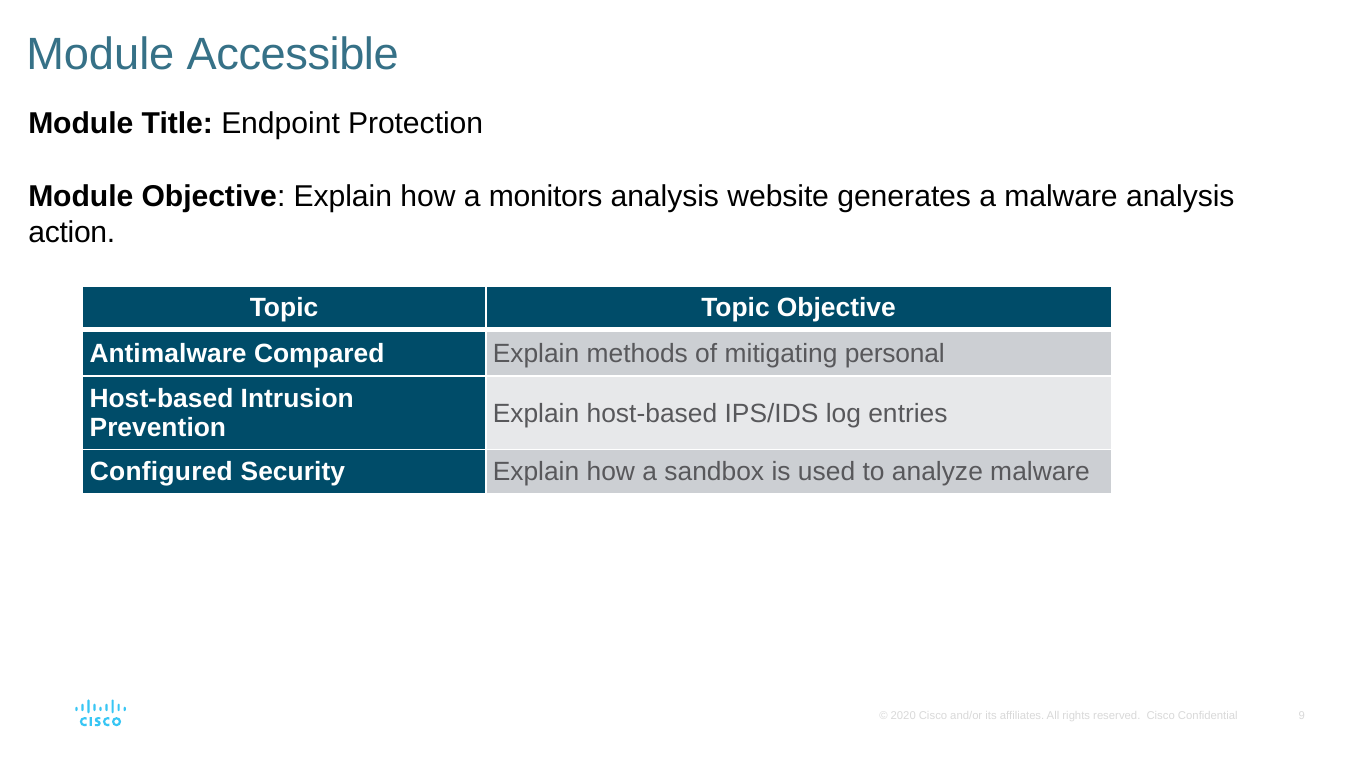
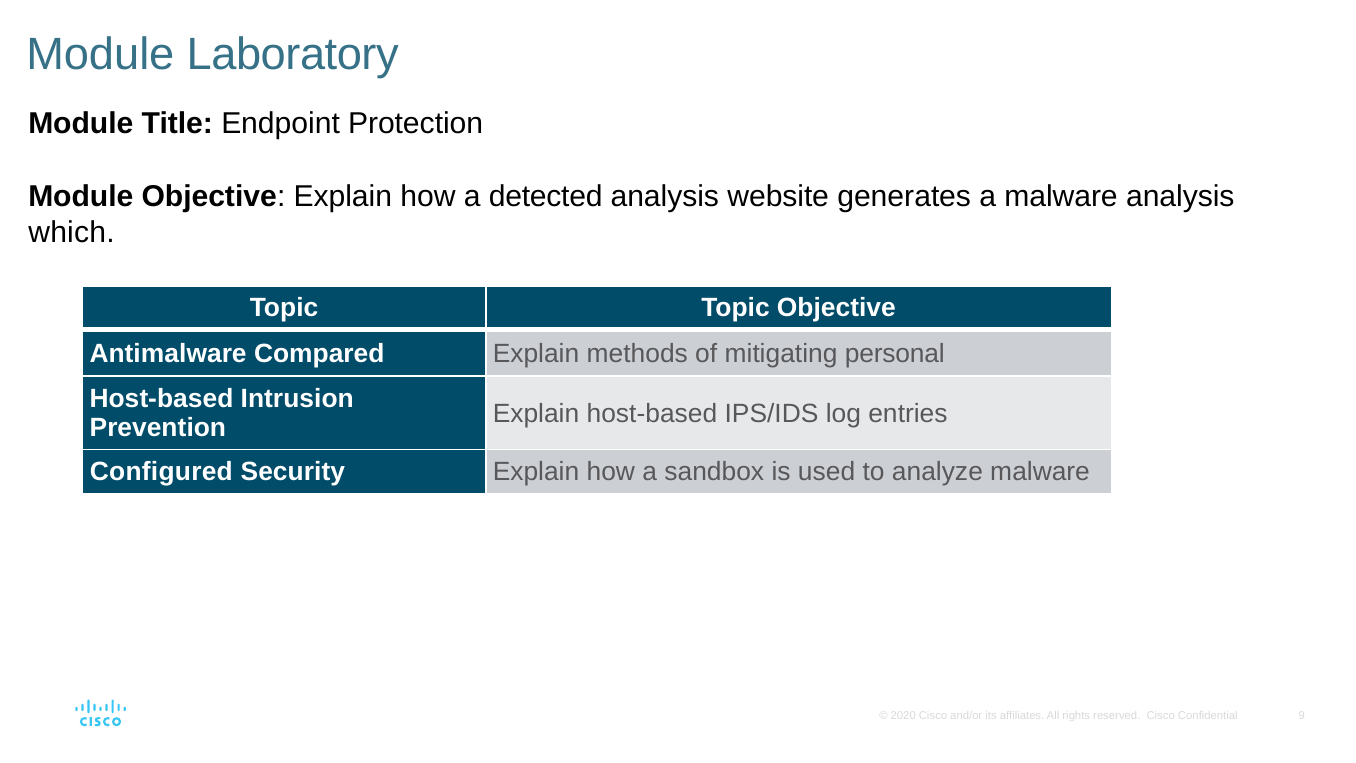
Accessible: Accessible -> Laboratory (293, 55)
monitors: monitors -> detected (546, 196)
action: action -> which (72, 232)
